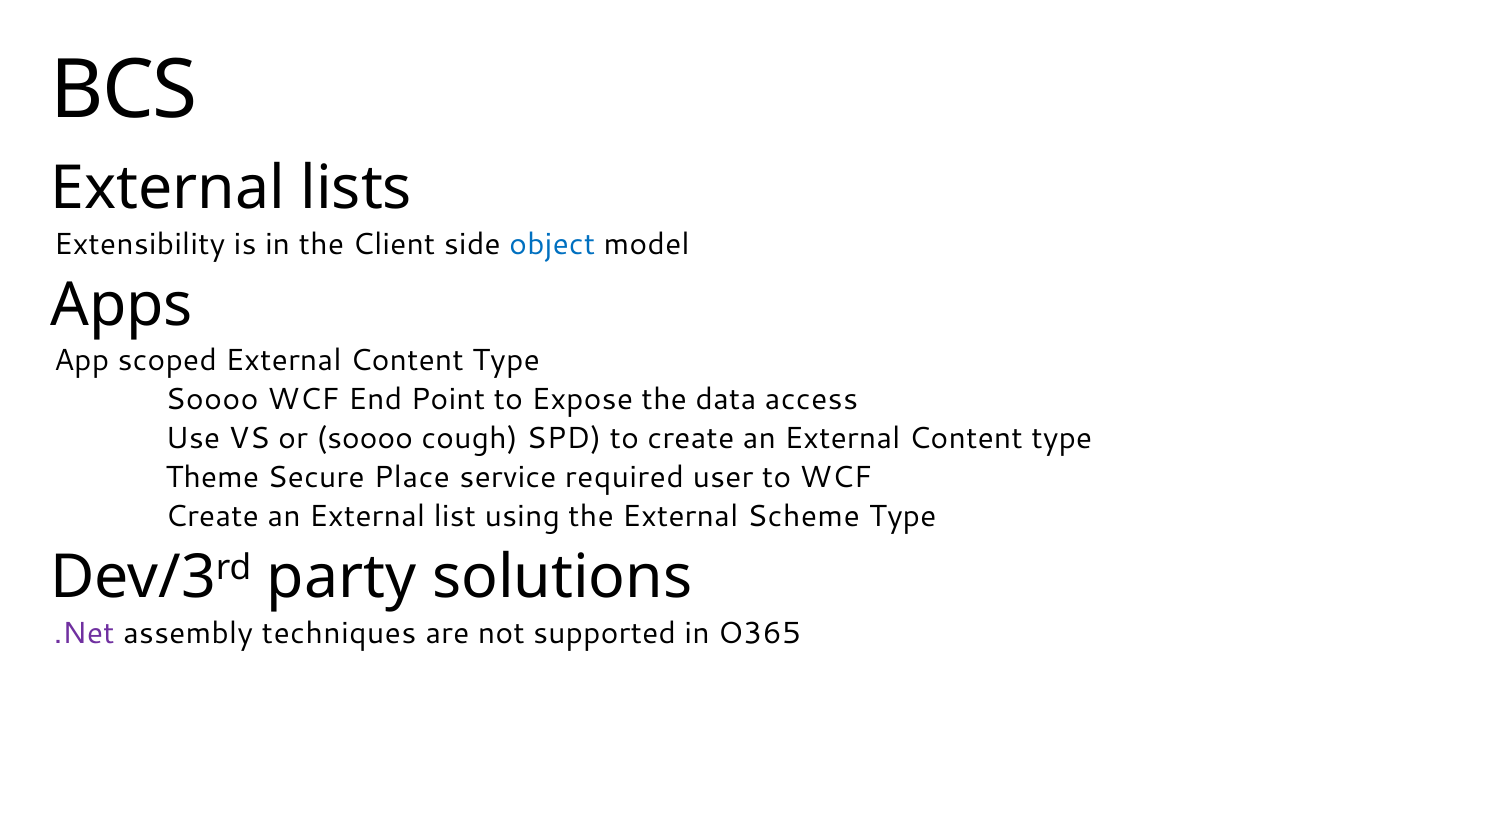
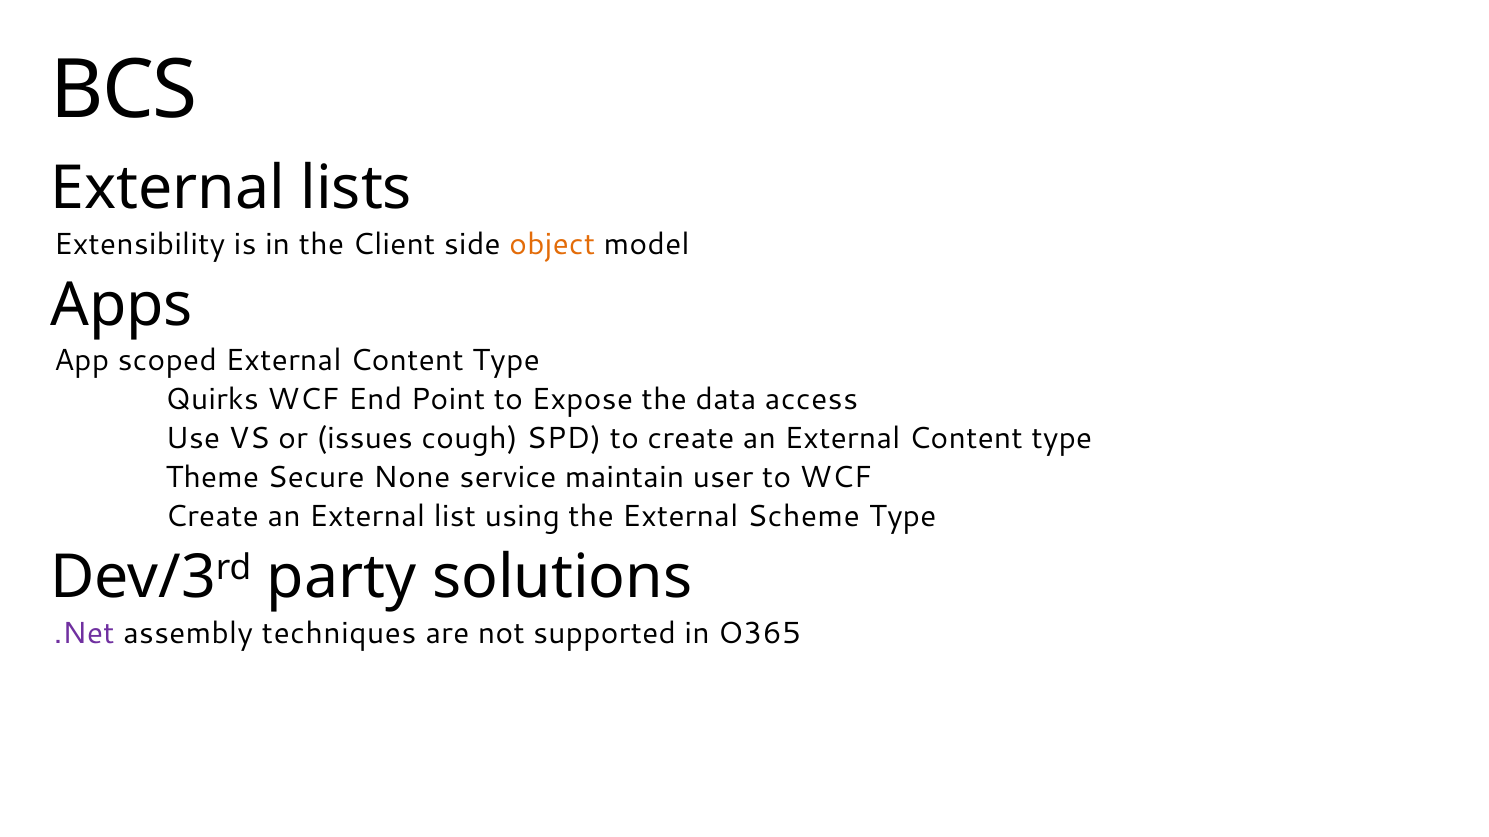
object colour: blue -> orange (552, 244)
Soooo: Soooo -> Quirks (212, 400)
or soooo: soooo -> issues (365, 439)
Place: Place -> None (412, 478)
required: required -> maintain (625, 478)
